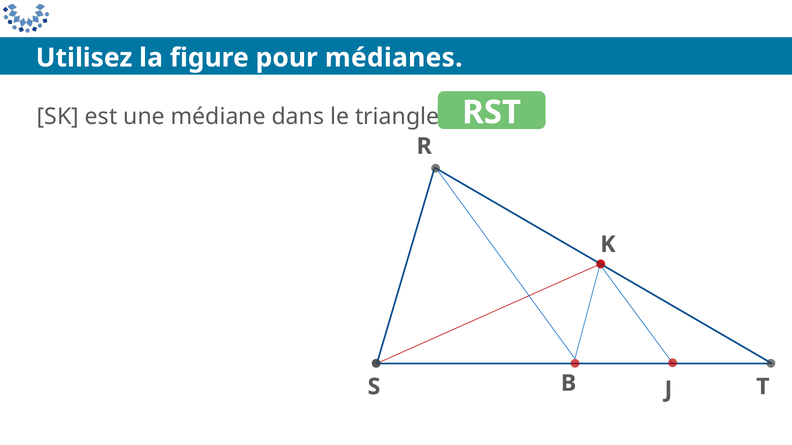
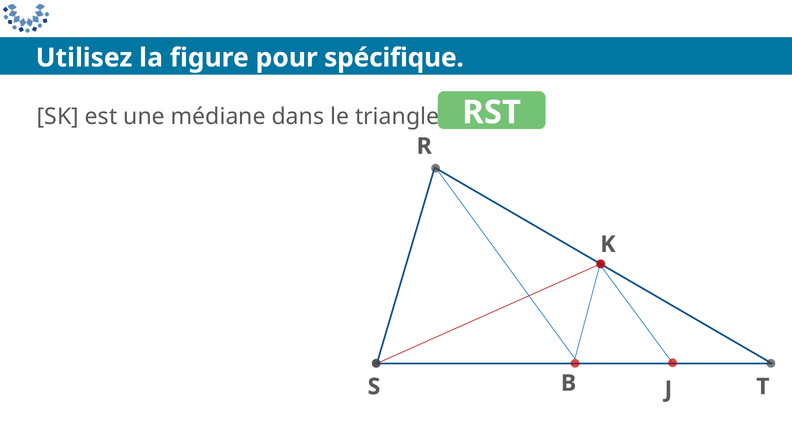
médianes: médianes -> spécifique (394, 58)
